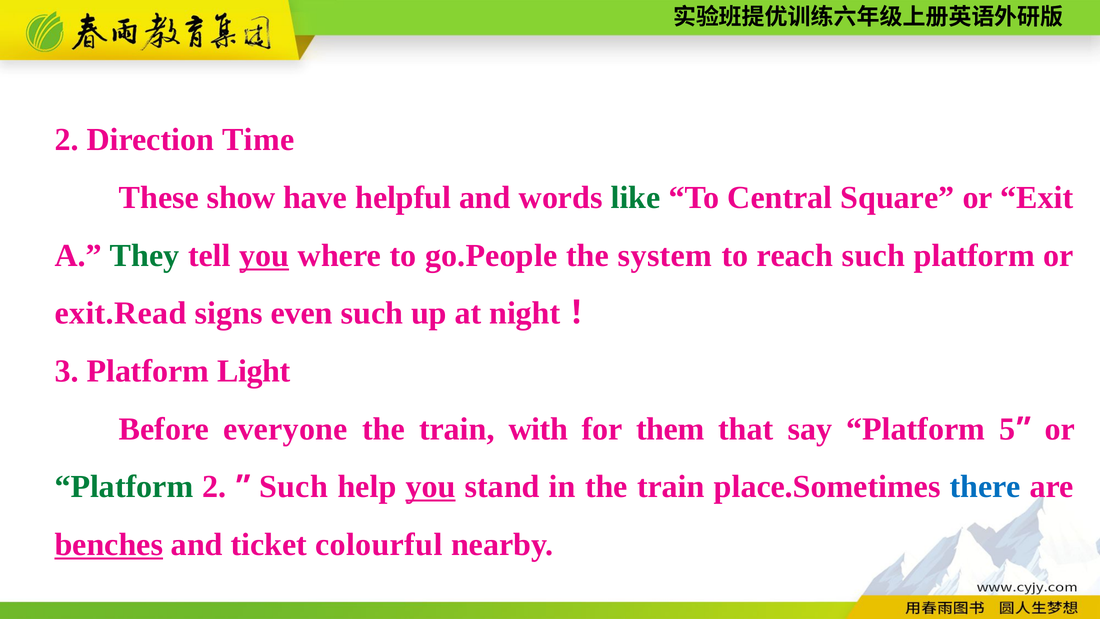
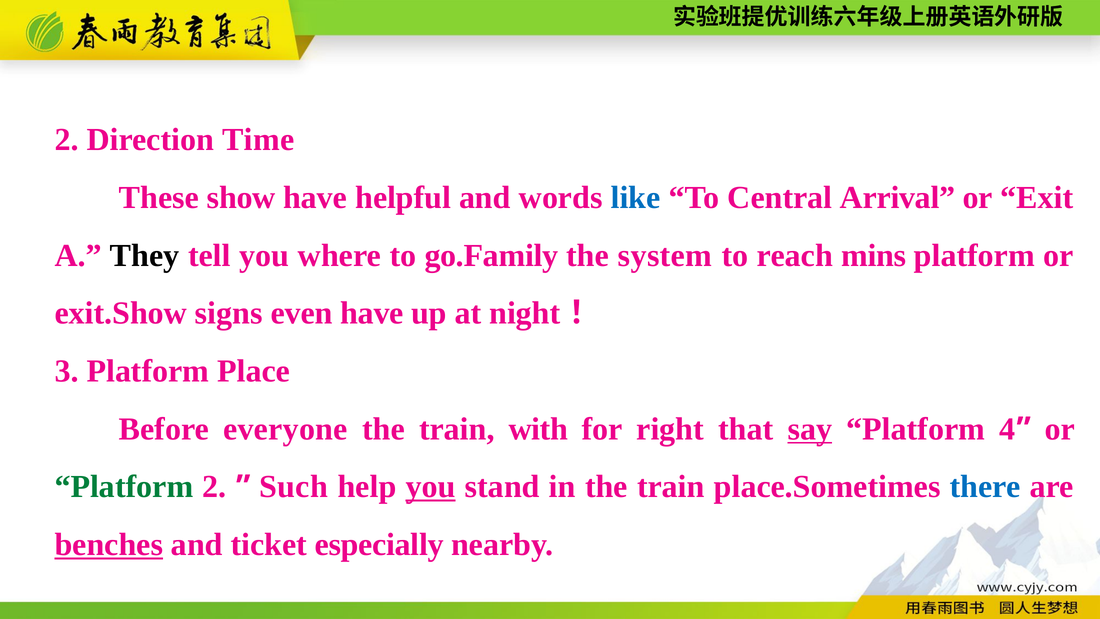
like colour: green -> blue (636, 198)
Square: Square -> Arrival (898, 198)
They colour: green -> black (145, 255)
you underline: present -> none (264, 255)
go.People: go.People -> go.Family (491, 255)
reach such: such -> mins (874, 255)
exit.Read: exit.Read -> exit.Show (121, 313)
even such: such -> have (372, 313)
Light: Light -> Place (254, 371)
them: them -> right (670, 429)
say underline: none -> present (810, 429)
5: 5 -> 4 (1007, 429)
colourful: colourful -> especially (379, 544)
